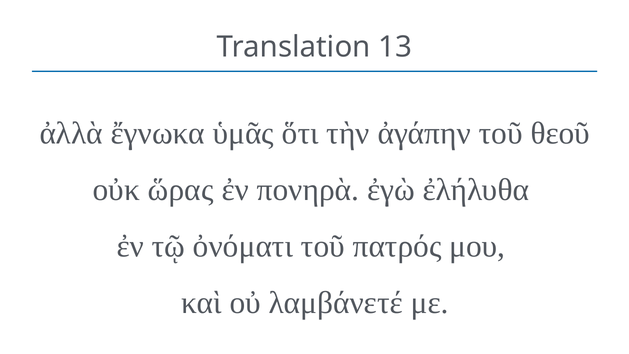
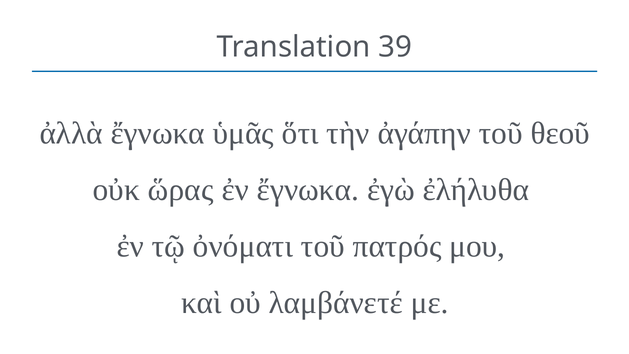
13: 13 -> 39 (395, 47)
ἐν πονηρὰ: πονηρὰ -> ἔγνωκα (308, 190)
